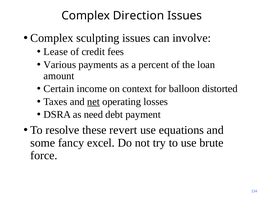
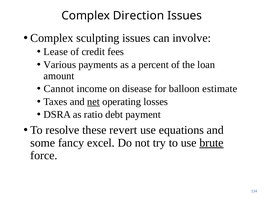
Certain: Certain -> Cannot (59, 89)
context: context -> disease (137, 89)
distorted: distorted -> estimate (220, 89)
need: need -> ratio (93, 115)
brute underline: none -> present (211, 143)
